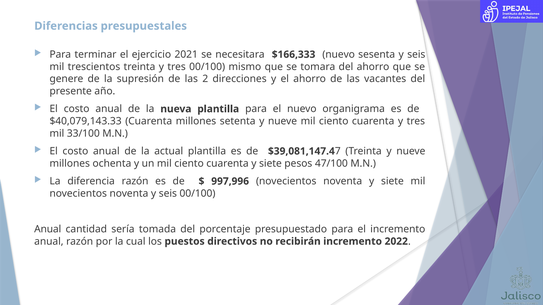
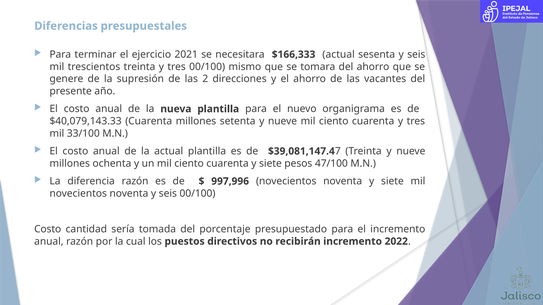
$166,333 nuevo: nuevo -> actual (339, 55)
Anual: Anual -> Costo (48, 229)
